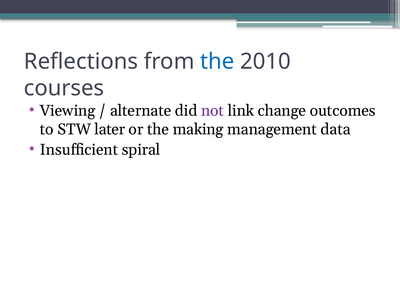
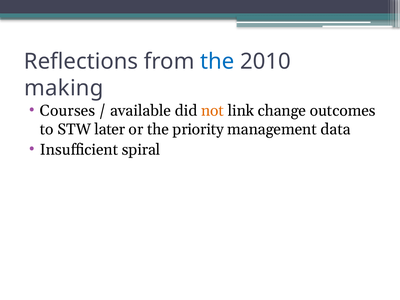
courses: courses -> making (64, 88)
Viewing: Viewing -> Courses (68, 111)
alternate: alternate -> available (141, 111)
not colour: purple -> orange (213, 111)
making: making -> priority (198, 129)
